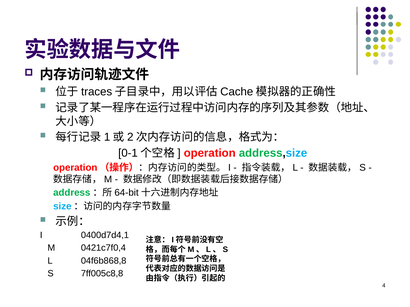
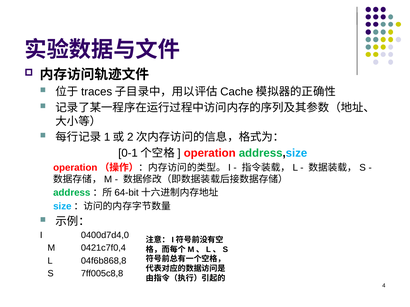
0400d7d4,1: 0400d7d4,1 -> 0400d7d4,0 (105, 236)
